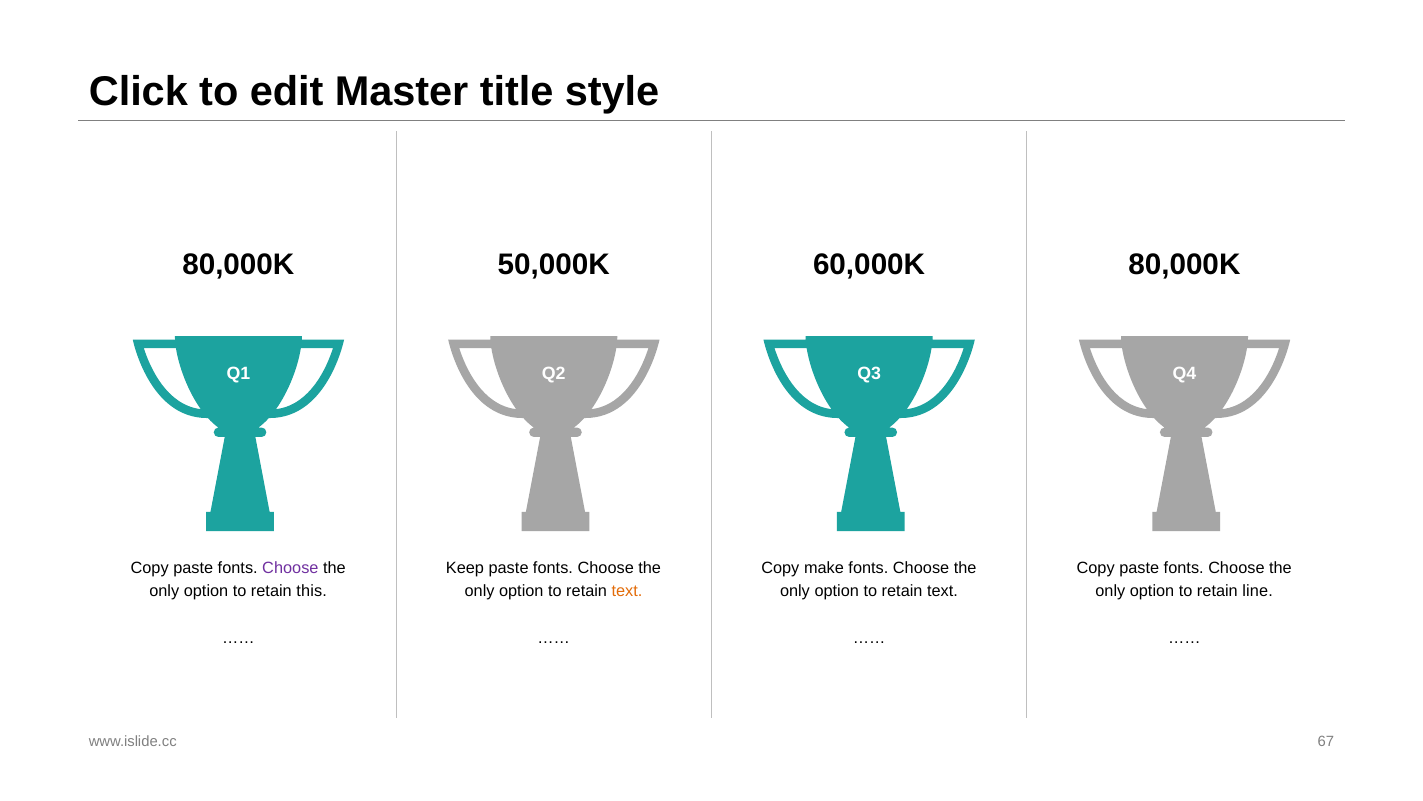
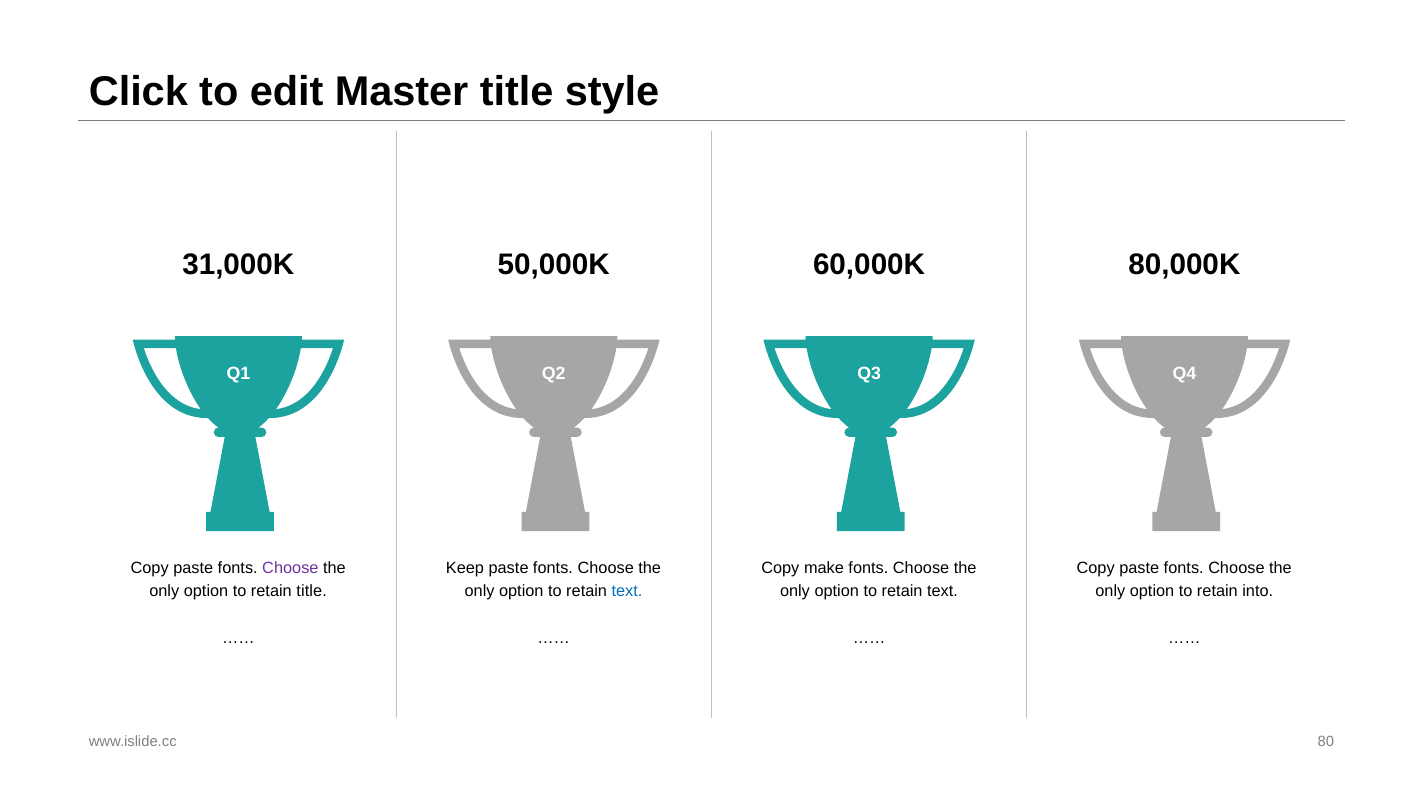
80,000K: 80,000K -> 31,000K (238, 264)
retain this: this -> title (312, 591)
text colour: orange -> blue (627, 591)
line: line -> into (1258, 591)
67: 67 -> 80 (1326, 741)
